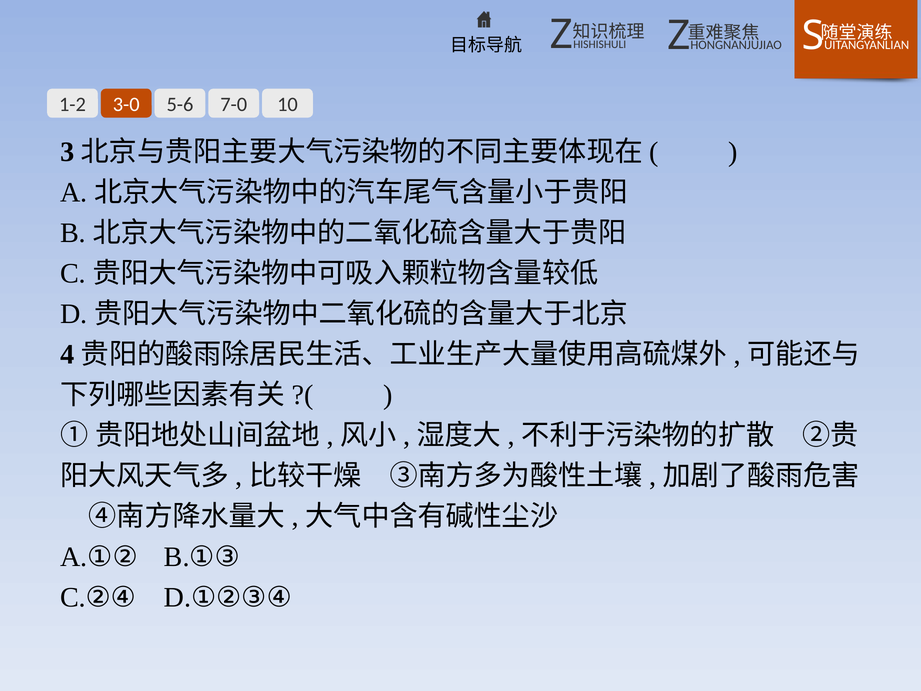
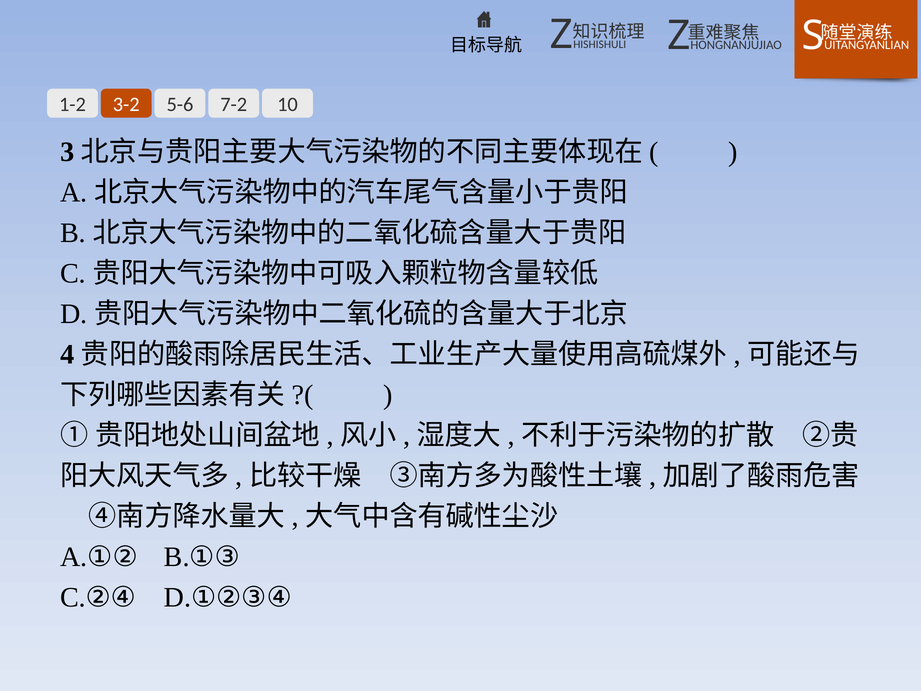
3-0: 3-0 -> 3-2 (126, 105)
7-0: 7-0 -> 7-2 (234, 105)
